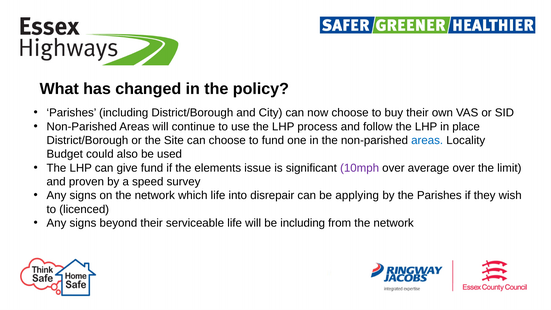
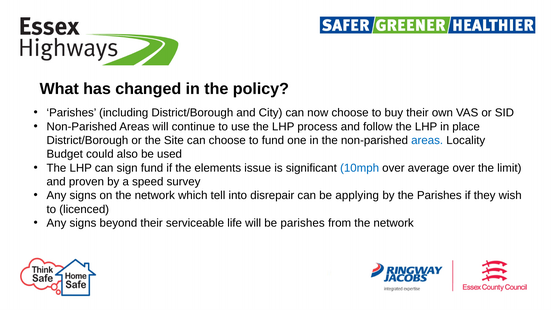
give: give -> sign (127, 168)
10mph colour: purple -> blue (360, 168)
which life: life -> tell (218, 195)
be including: including -> parishes (303, 223)
